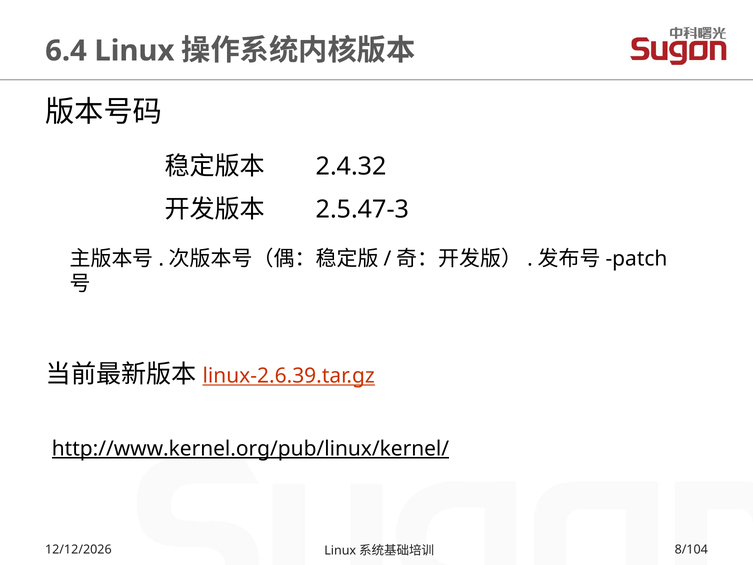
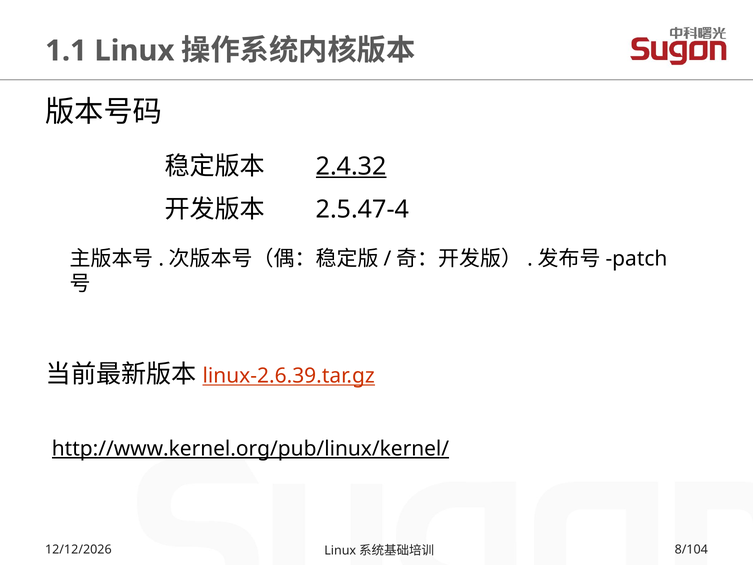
6.4: 6.4 -> 1.1 (66, 51)
2.4.32 underline: none -> present (351, 167)
2.5.47-3: 2.5.47-3 -> 2.5.47-4 (362, 209)
